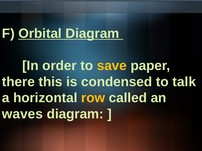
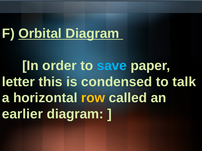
save colour: yellow -> light blue (112, 66)
there: there -> letter (18, 82)
waves: waves -> earlier (22, 114)
